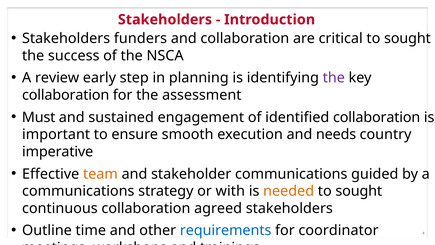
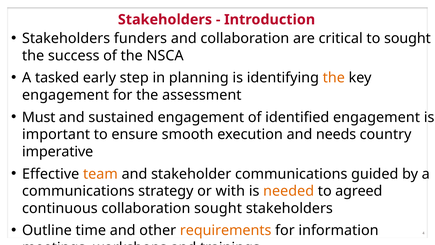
review: review -> tasked (57, 78)
the colour: purple -> orange (334, 78)
collaboration: collaboration -> engagement (66, 95)
identified collaboration: collaboration -> engagement (377, 117)
sought: sought -> agreed (359, 191)
collaboration agreed: agreed -> sought (218, 208)
requirements colour: blue -> orange (226, 230)
coordinator: coordinator -> information (339, 230)
